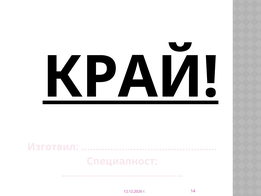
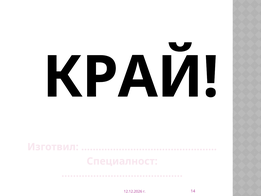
КРАЙ underline: present -> none (131, 77)
